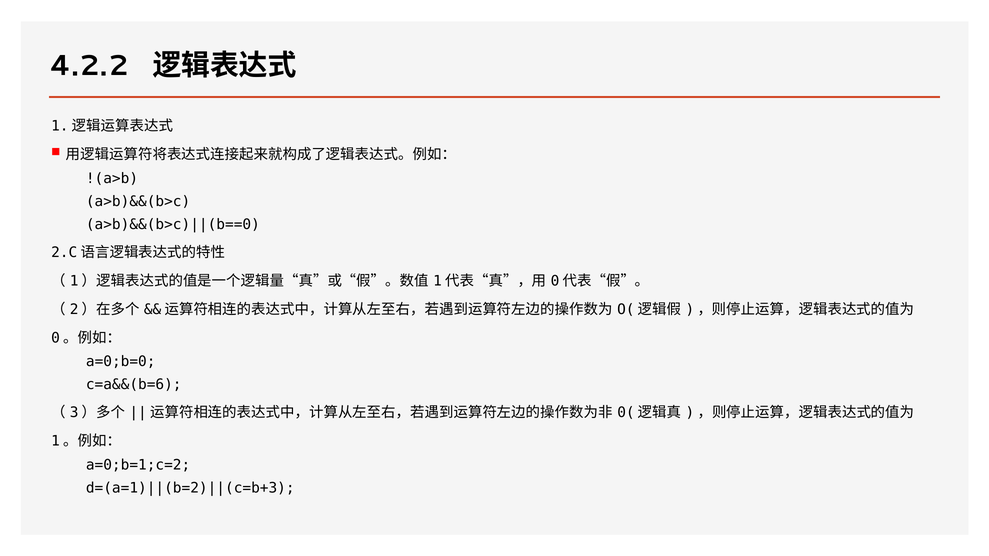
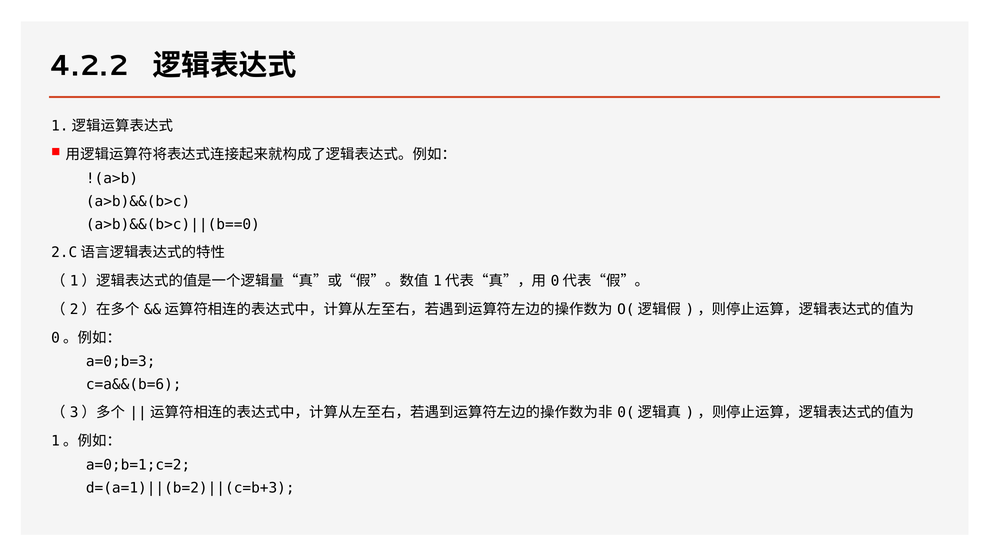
a=0;b=0: a=0;b=0 -> a=0;b=3 (121, 362)
